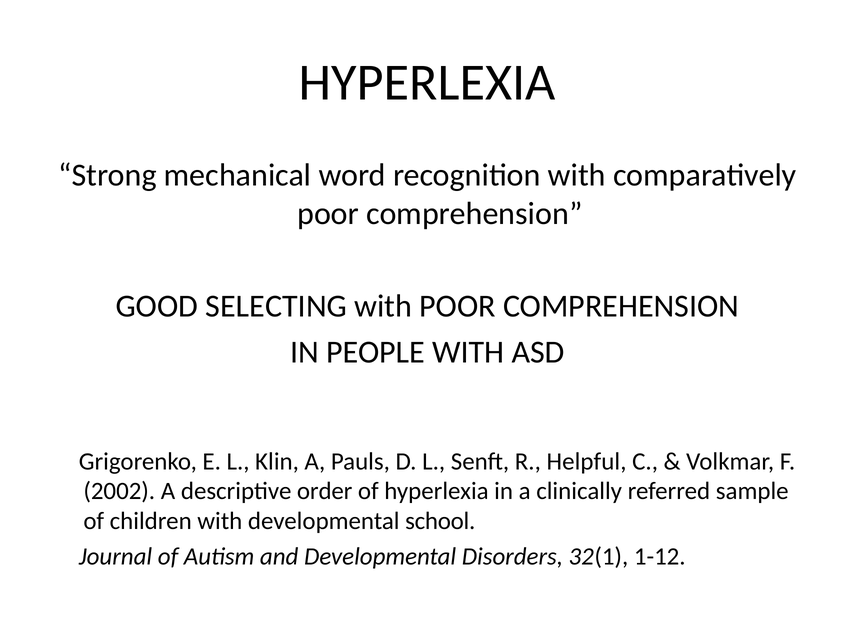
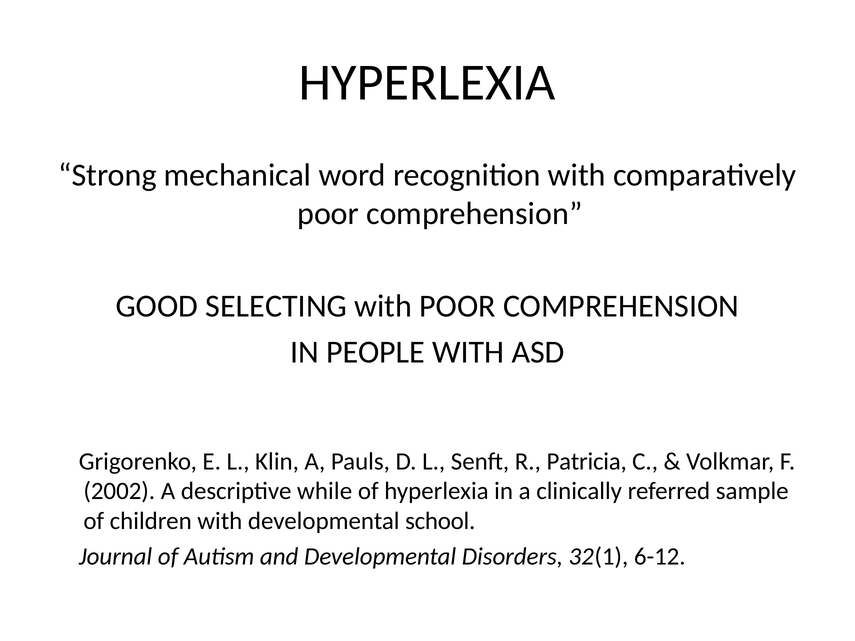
Helpful: Helpful -> Patricia (587, 462)
order: order -> while (325, 491)
1-12: 1-12 -> 6-12 (660, 557)
